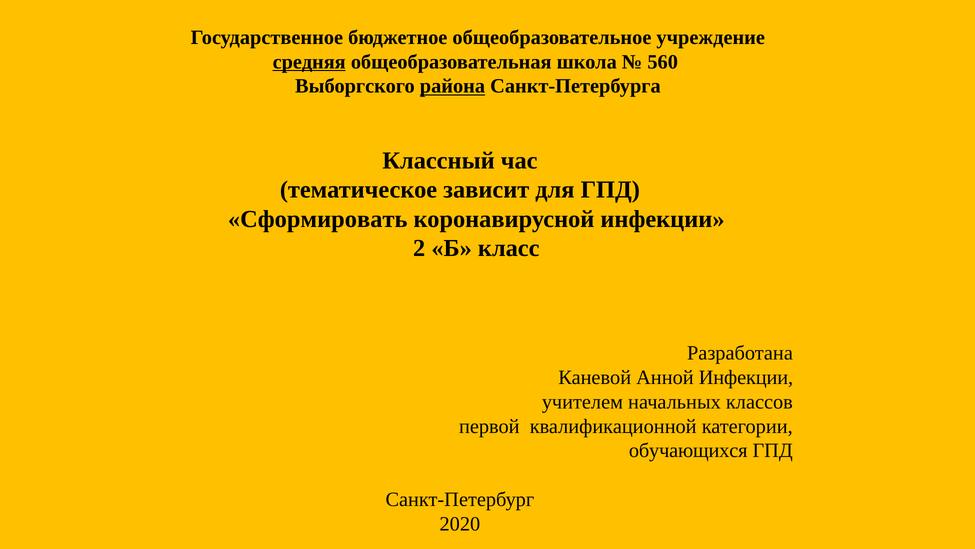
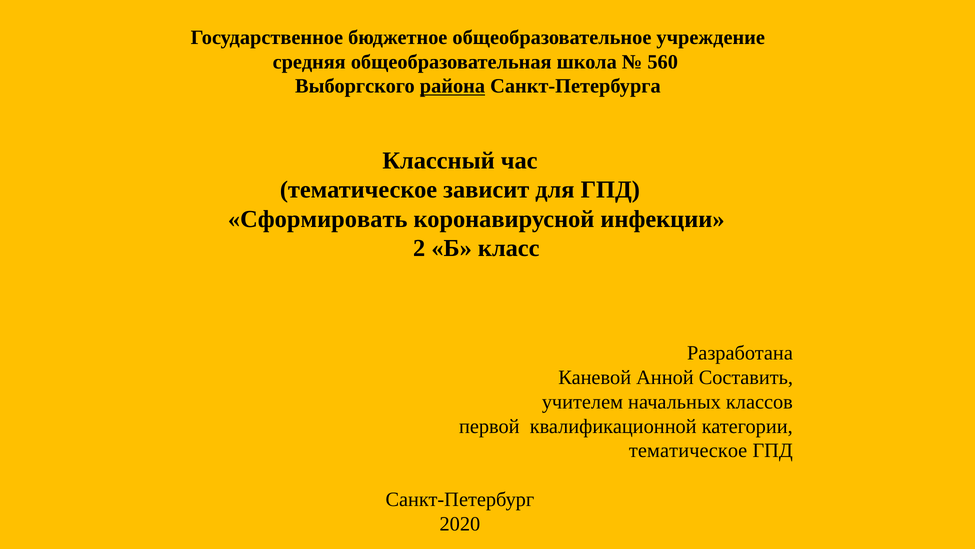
средняя underline: present -> none (309, 62)
Анной Инфекции: Инфекции -> Составить (746, 377)
обучающихся: обучающихся -> тематическое (688, 450)
